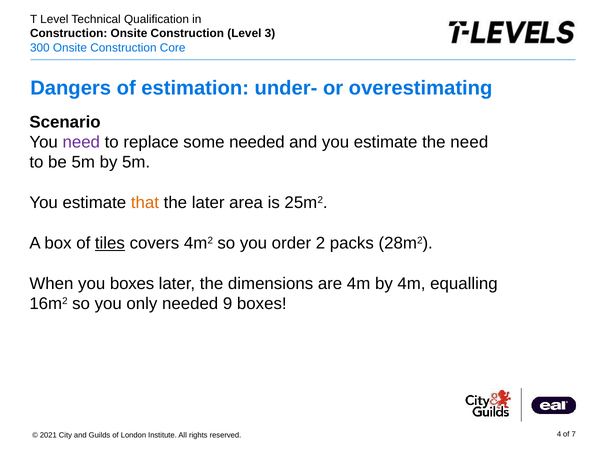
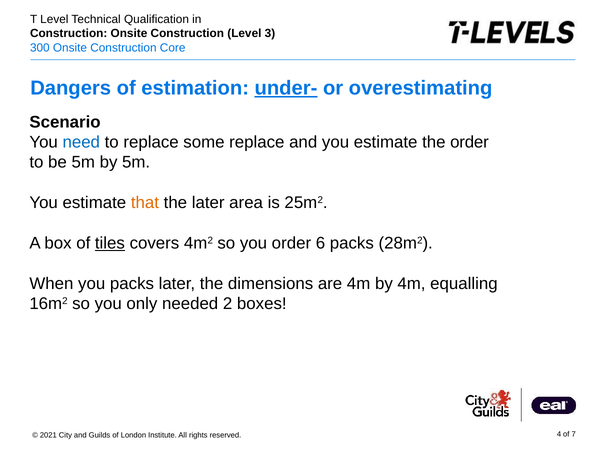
under- underline: none -> present (286, 88)
need colour: purple -> blue (81, 142)
some needed: needed -> replace (257, 142)
the need: need -> order (469, 142)
2: 2 -> 6 (320, 243)
you boxes: boxes -> packs (132, 284)
9: 9 -> 2 (228, 304)
